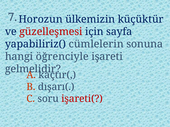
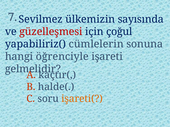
Horozun: Horozun -> Sevilmez (41, 19)
küçüktür: küçüktür -> sayısında (141, 19)
sayfa: sayfa -> çoğul (119, 32)
dışarı(: dışarı( -> halde( (56, 87)
işareti( colour: red -> orange (82, 99)
